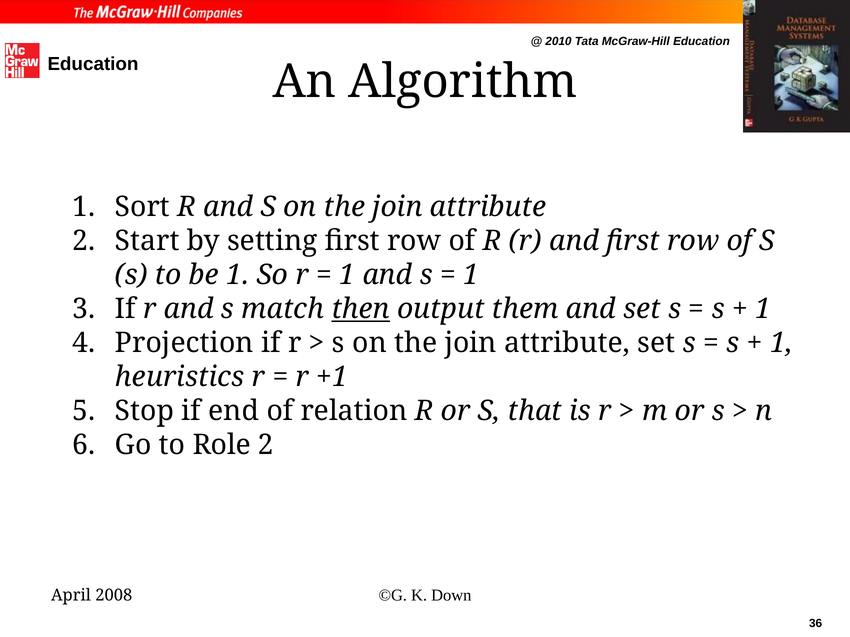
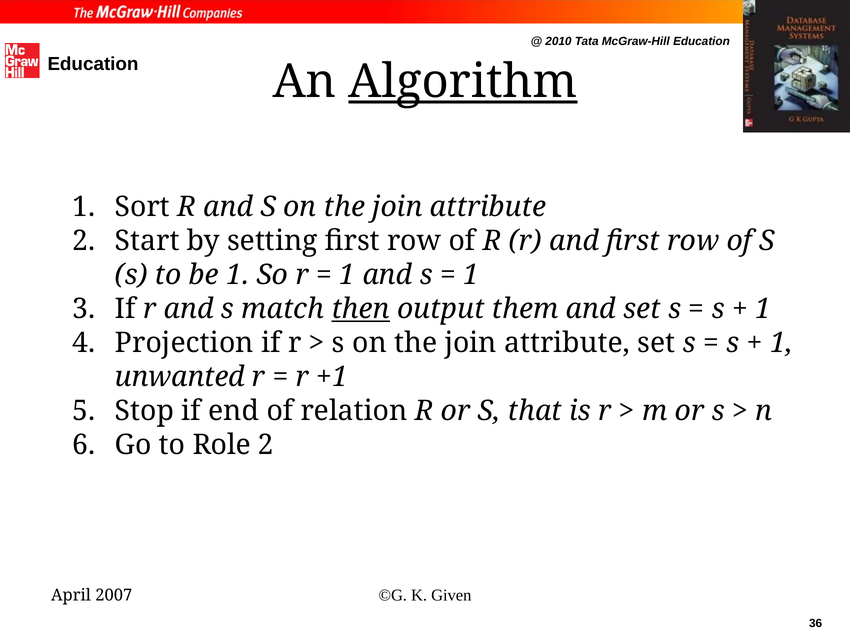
Algorithm underline: none -> present (463, 82)
heuristics: heuristics -> unwanted (180, 377)
Down: Down -> Given (451, 596)
2008: 2008 -> 2007 (114, 596)
